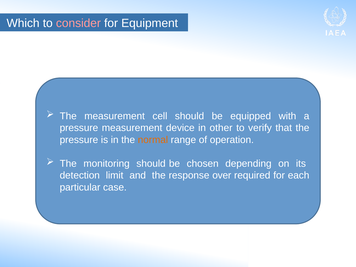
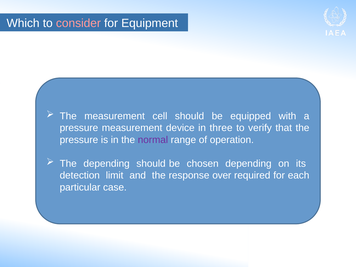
other: other -> three (221, 128)
normal colour: orange -> purple (153, 140)
The monitoring: monitoring -> depending (107, 163)
